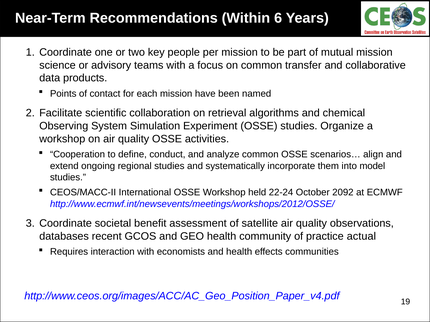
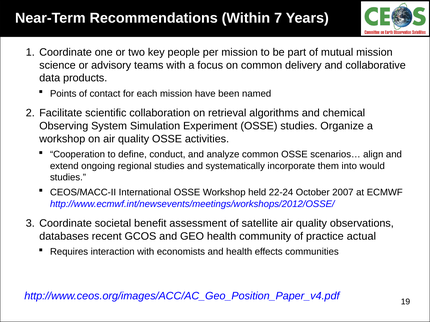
6: 6 -> 7 (278, 18)
transfer: transfer -> delivery (303, 65)
model: model -> would (372, 166)
2092: 2092 -> 2007 (343, 193)
